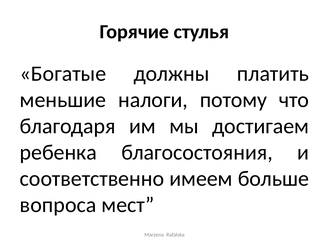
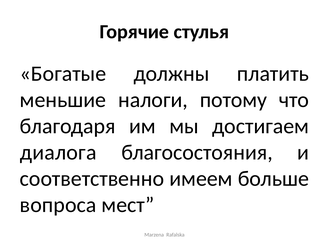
ребенка: ребенка -> диалога (58, 153)
